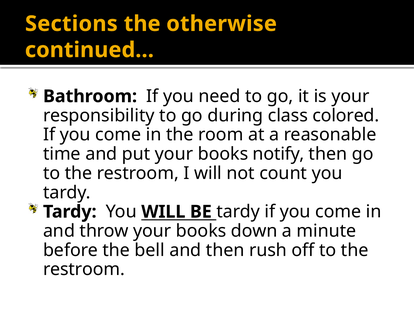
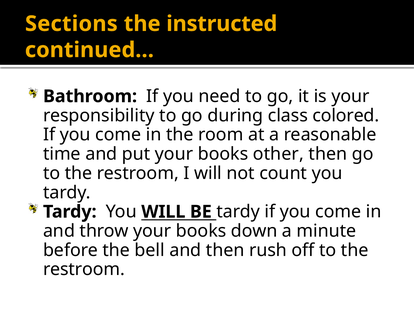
otherwise: otherwise -> instructed (222, 24)
notify: notify -> other (278, 154)
